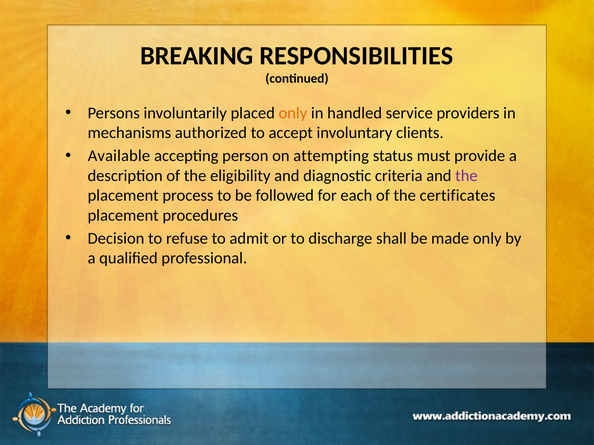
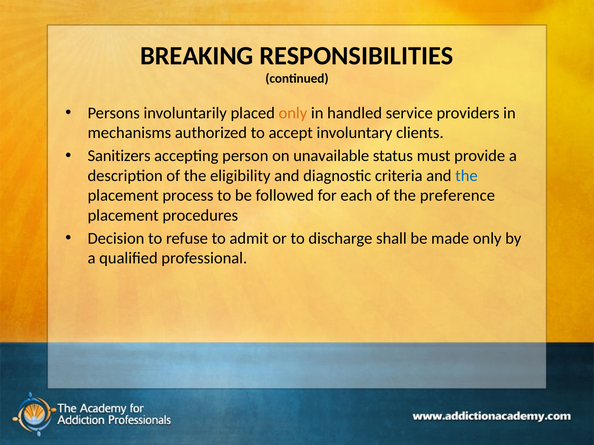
Available: Available -> Sanitizers (119, 156)
attempting: attempting -> unavailable (331, 156)
the colour: purple -> blue (466, 176)
certificates: certificates -> preference (457, 196)
